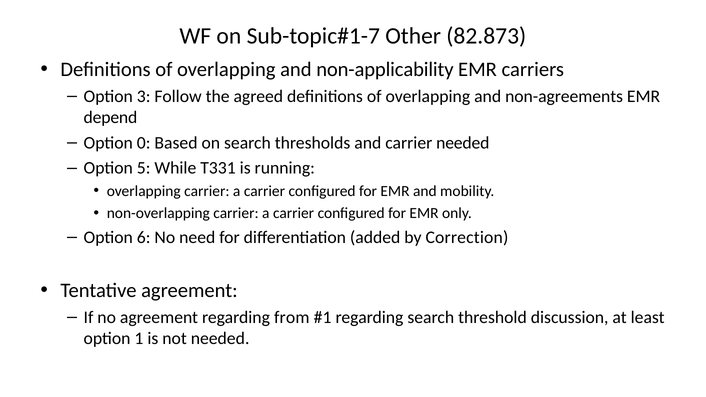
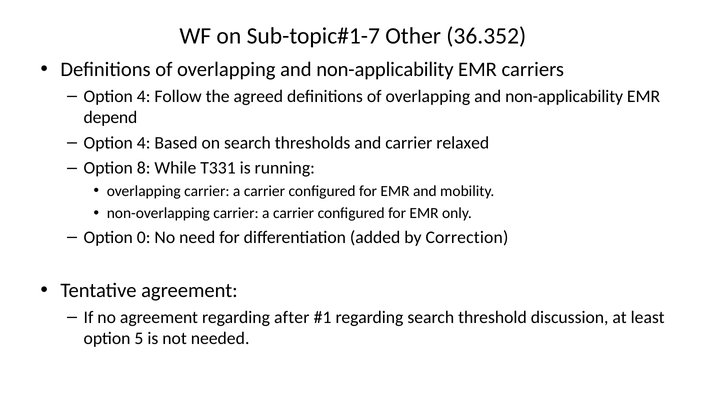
82.873: 82.873 -> 36.352 (486, 36)
3: 3 -> 4 (144, 96)
non-agreements: non-agreements -> non-applicability (564, 96)
0: 0 -> 4 (144, 143)
carrier needed: needed -> relaxed (463, 143)
5: 5 -> 8 (144, 168)
6: 6 -> 0 (144, 237)
from: from -> after (292, 318)
1: 1 -> 5 (139, 339)
